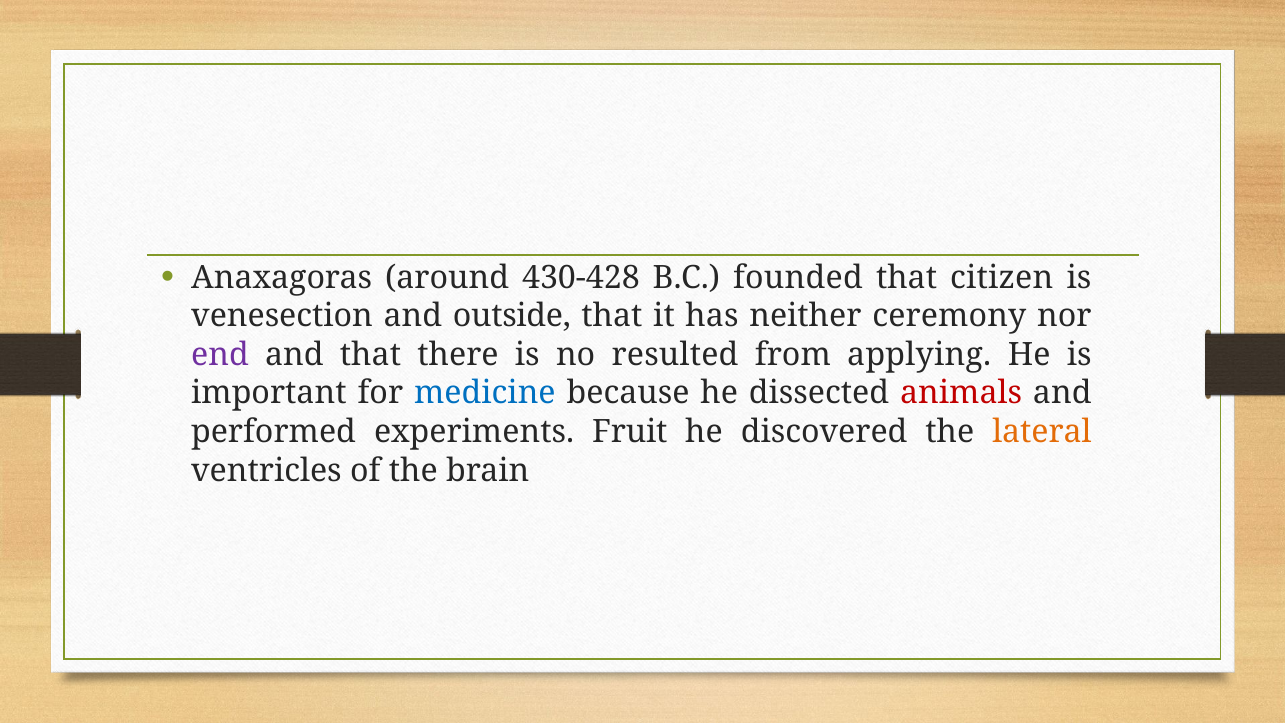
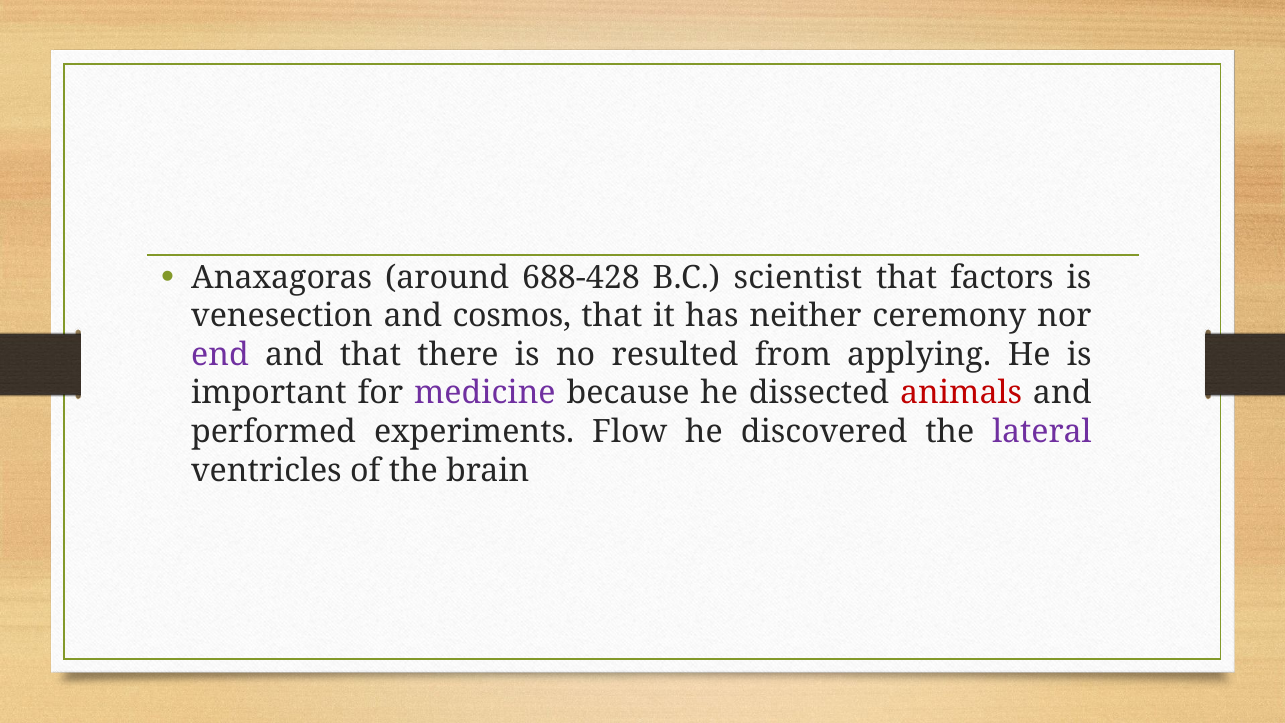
430-428: 430-428 -> 688-428 (581, 278)
founded: founded -> scientist (798, 278)
citizen: citizen -> factors (1002, 278)
outside: outside -> cosmos (512, 316)
medicine colour: blue -> purple (485, 393)
Fruit: Fruit -> Flow (630, 432)
lateral colour: orange -> purple (1042, 432)
